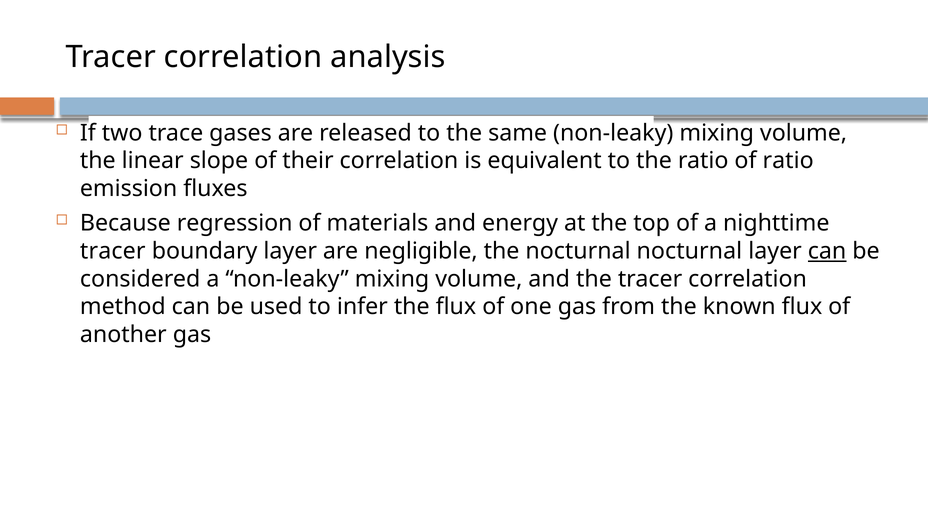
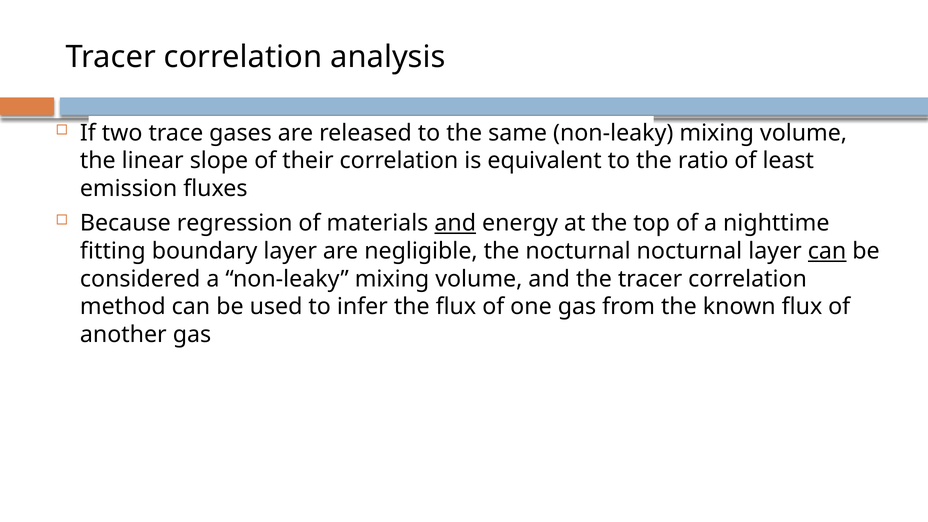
of ratio: ratio -> least (788, 161)
and underline: none -> present (455, 223)
tracer: tracer -> fitting (113, 251)
